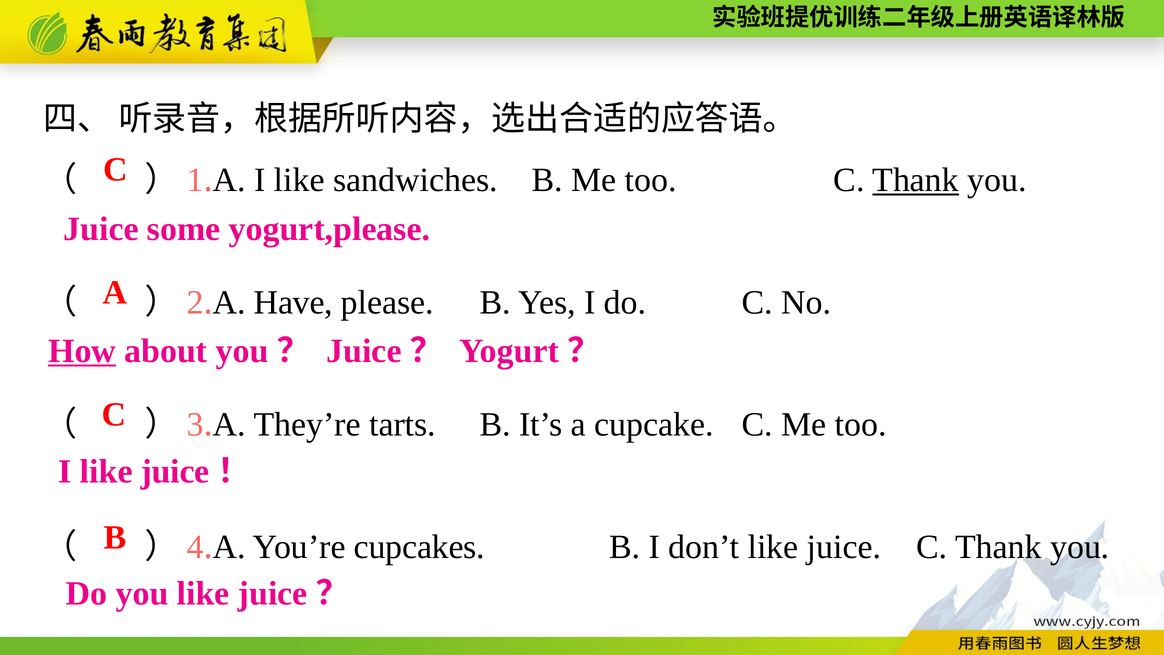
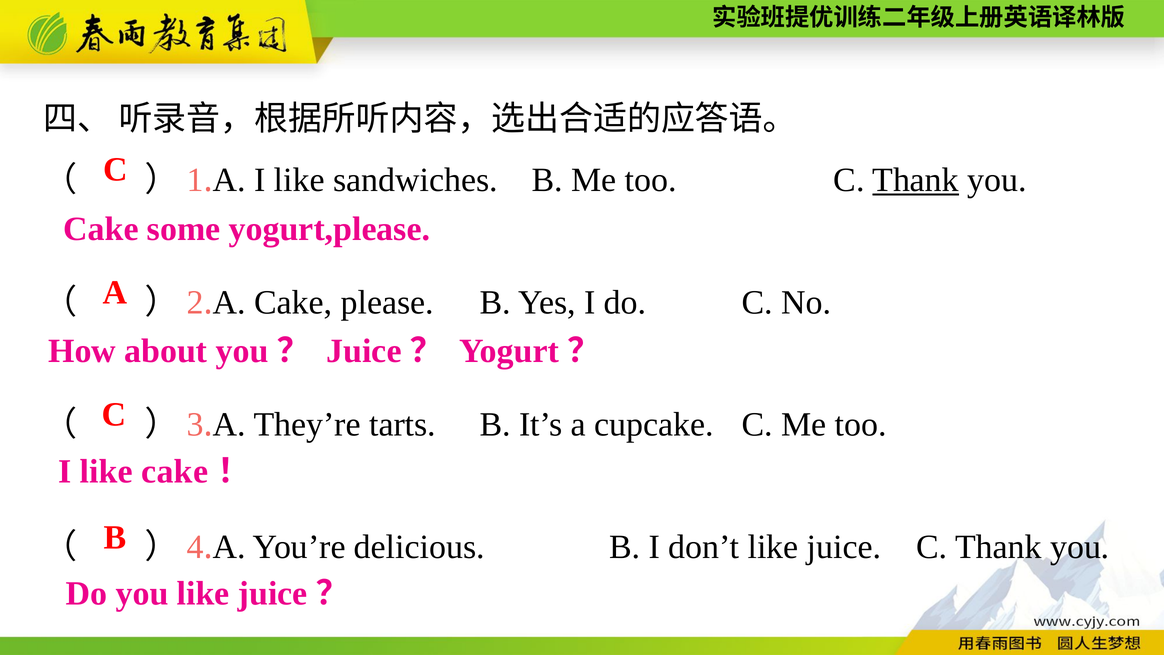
Juice: Juice -> Cake (101, 229)
A Have: Have -> Cake (293, 302)
How underline: present -> none (82, 351)
I like juice: juice -> cake (175, 471)
cupcakes: cupcakes -> delicious (419, 547)
